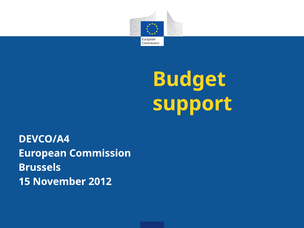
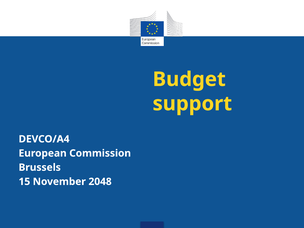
2012: 2012 -> 2048 (100, 182)
